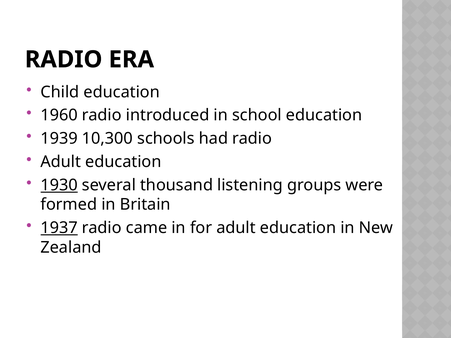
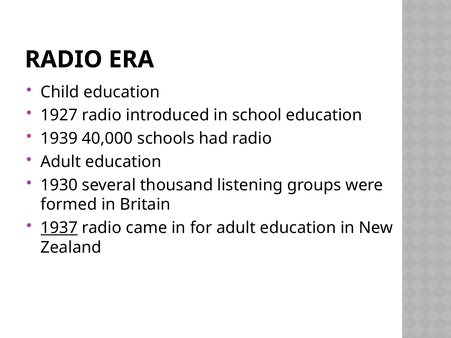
1960: 1960 -> 1927 (59, 115)
10,300: 10,300 -> 40,000 (107, 139)
1930 underline: present -> none (59, 185)
